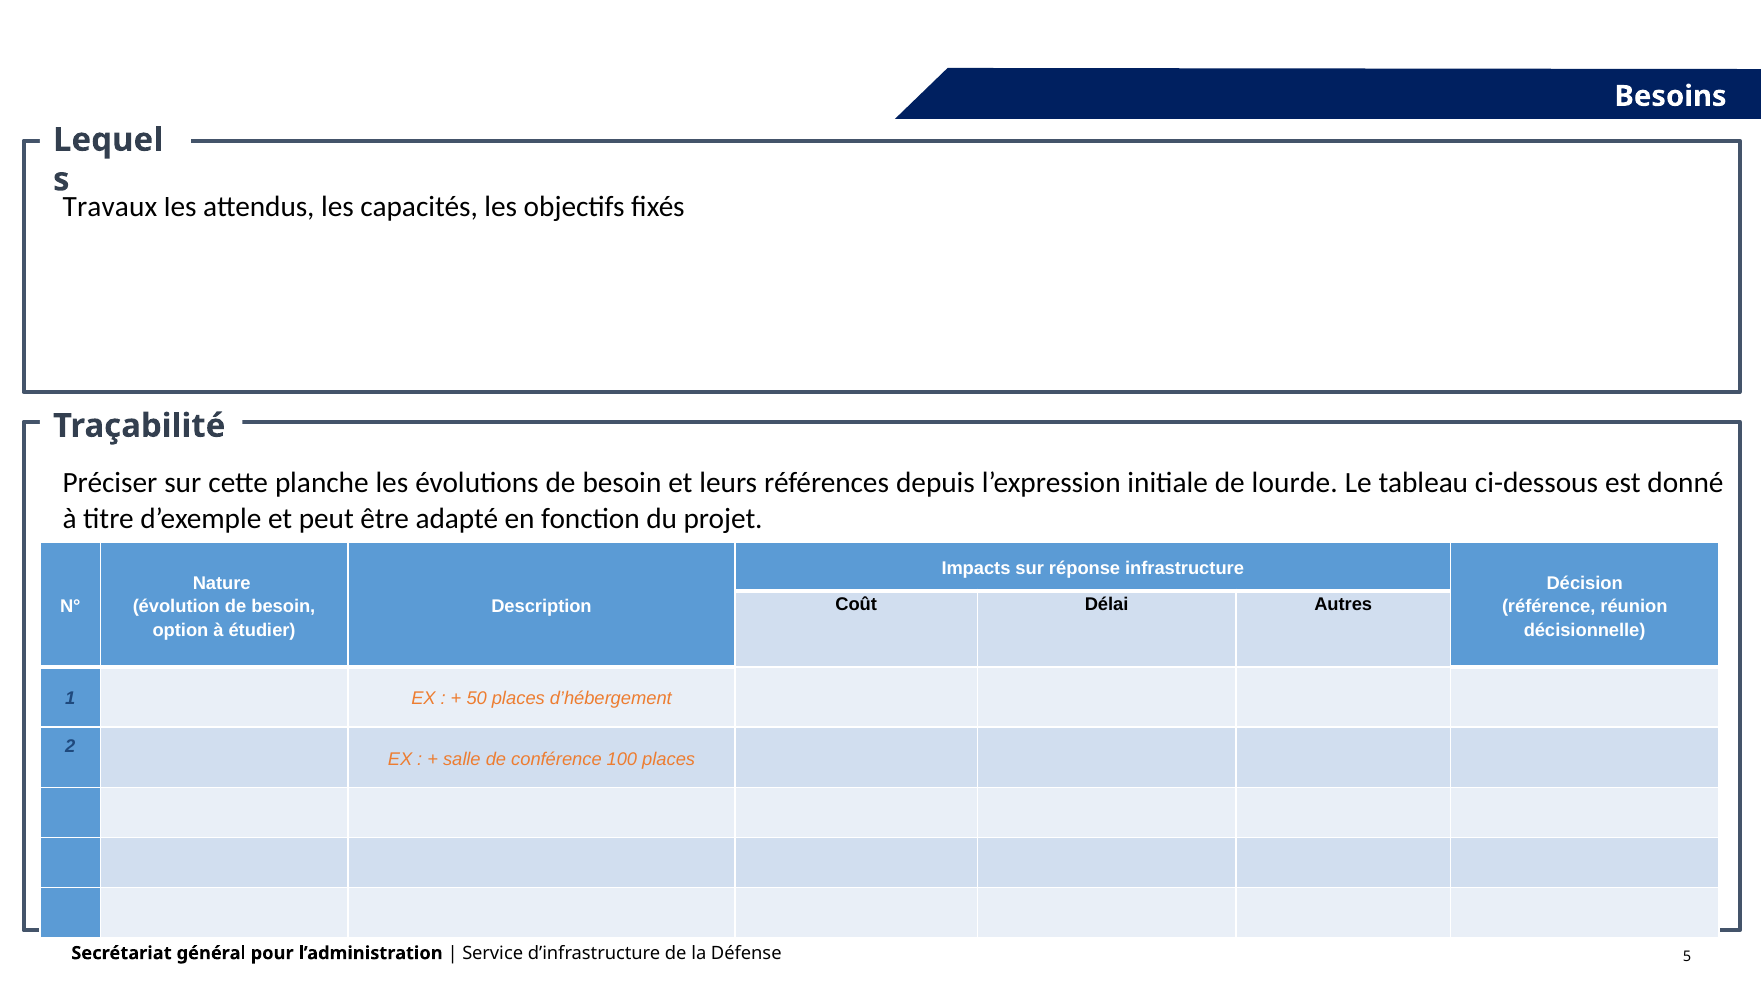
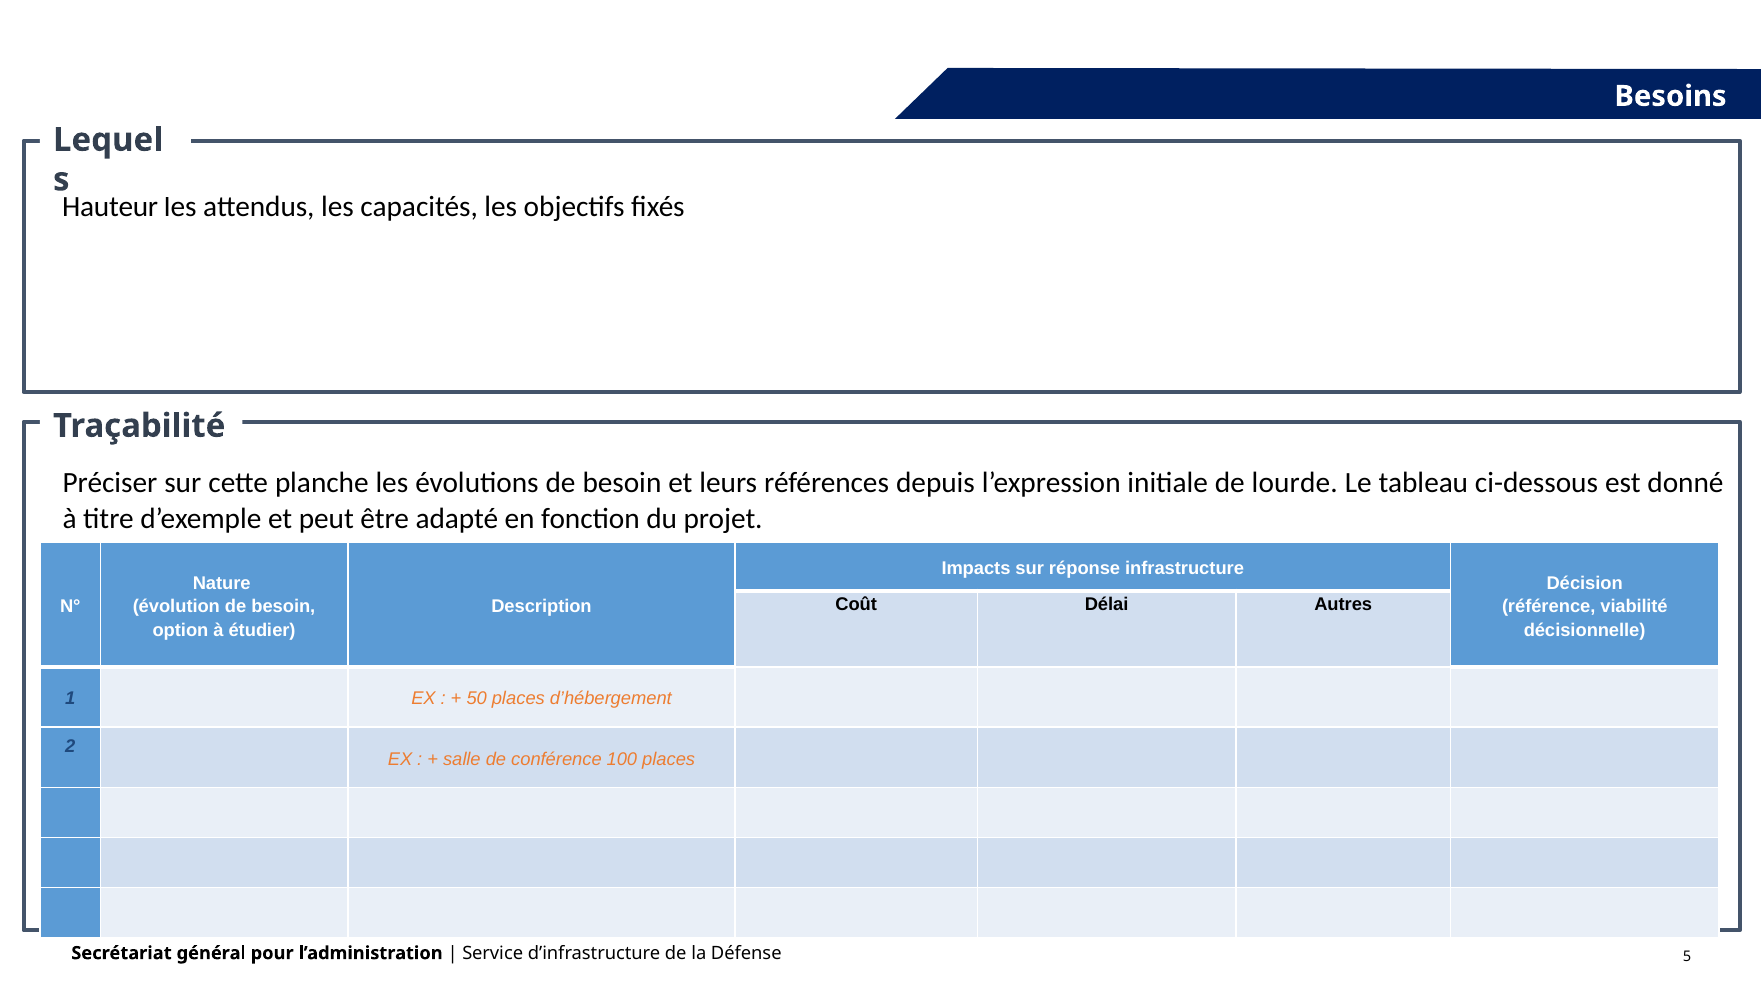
Travaux: Travaux -> Hauteur (110, 206)
réunion: réunion -> viabilité (1634, 606)
